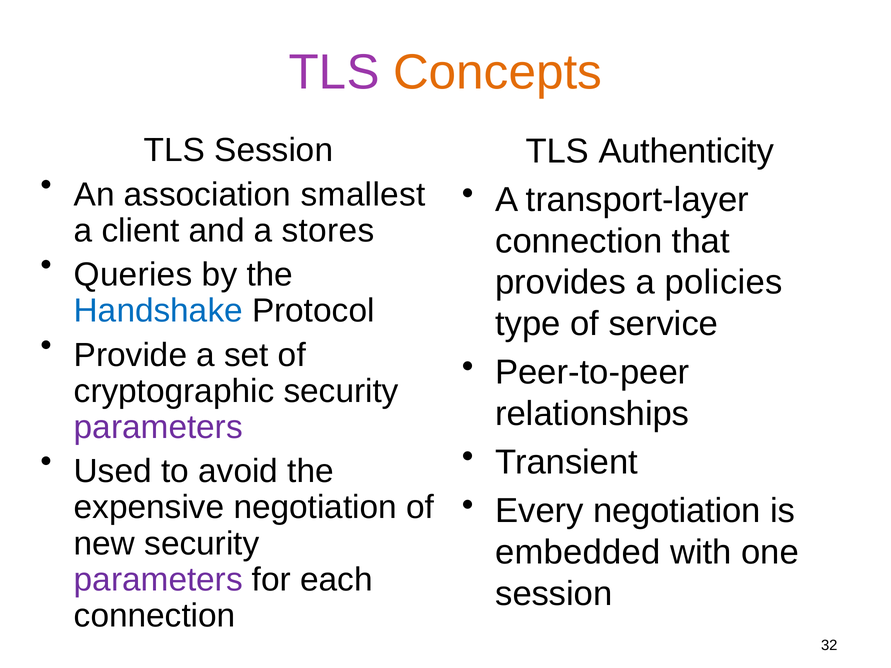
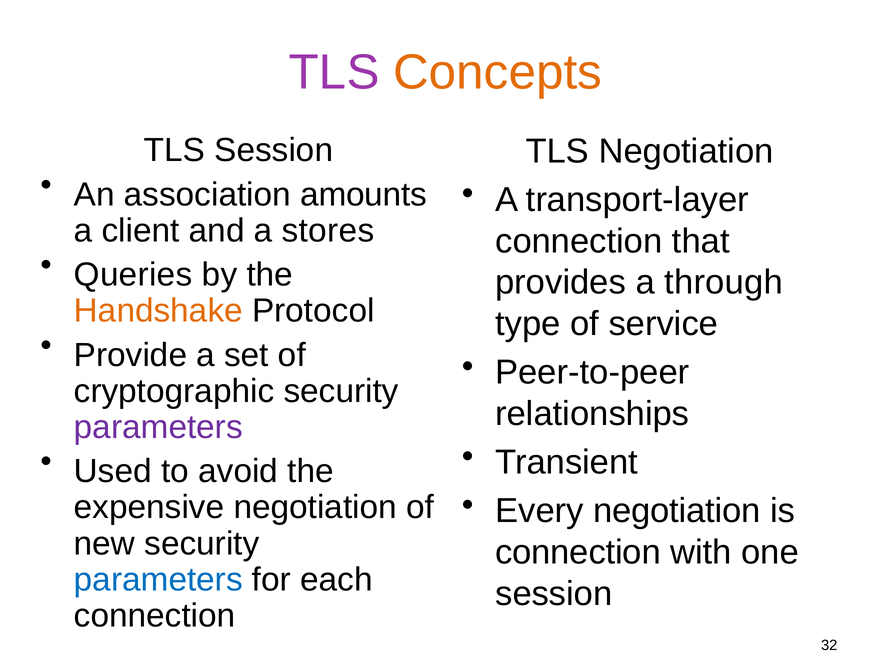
TLS Authenticity: Authenticity -> Negotiation (686, 151)
smallest: smallest -> amounts (364, 195)
policies: policies -> through (724, 283)
Handshake colour: blue -> orange (158, 311)
embedded: embedded -> connection (578, 552)
parameters colour: purple -> blue (158, 580)
